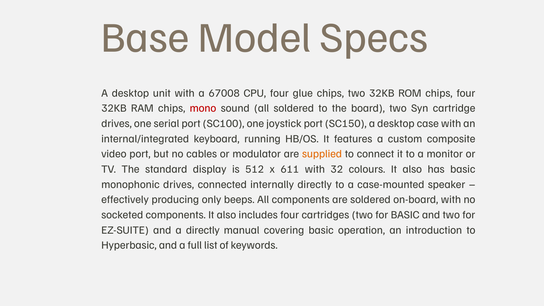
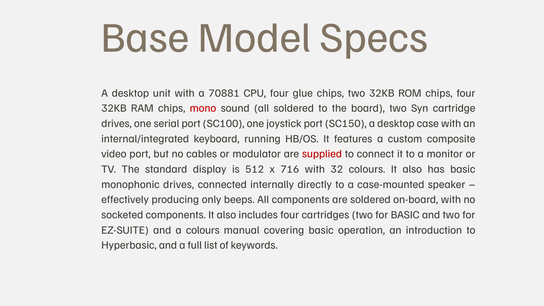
67008: 67008 -> 70881 (224, 93)
supplied colour: orange -> red (322, 154)
611: 611 -> 716 (290, 169)
a directly: directly -> colours (203, 230)
